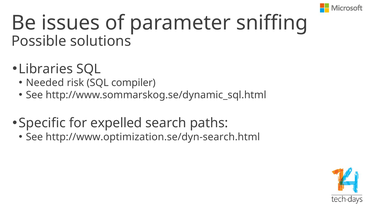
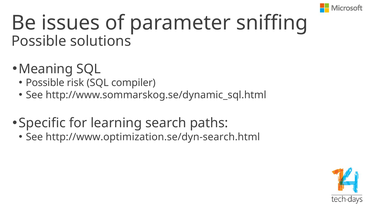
Libraries: Libraries -> Meaning (46, 69)
Needed: Needed -> Possible (45, 83)
expelled: expelled -> learning (116, 123)
